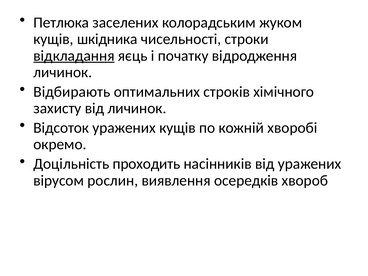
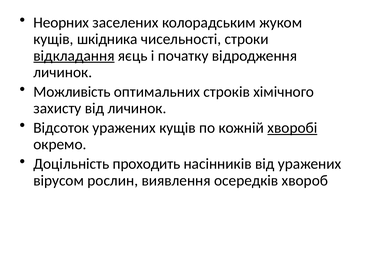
Петлюка: Петлюка -> Неорних (61, 23)
Відбирають: Відбирають -> Можливість (72, 92)
хворобі underline: none -> present (292, 128)
